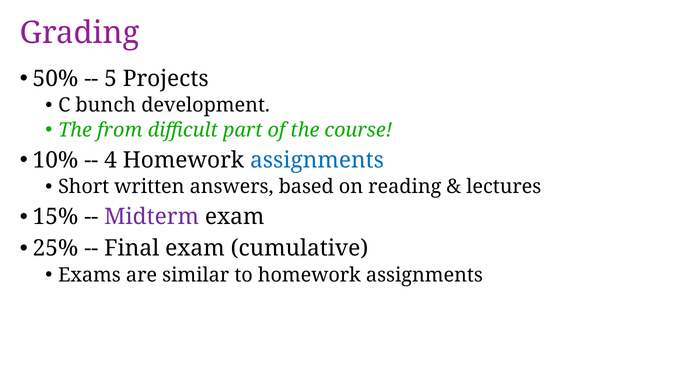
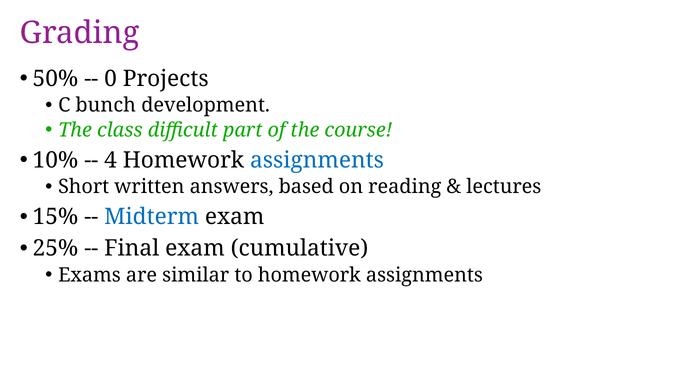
5: 5 -> 0 (111, 79)
from: from -> class (120, 130)
Midterm colour: purple -> blue (152, 217)
